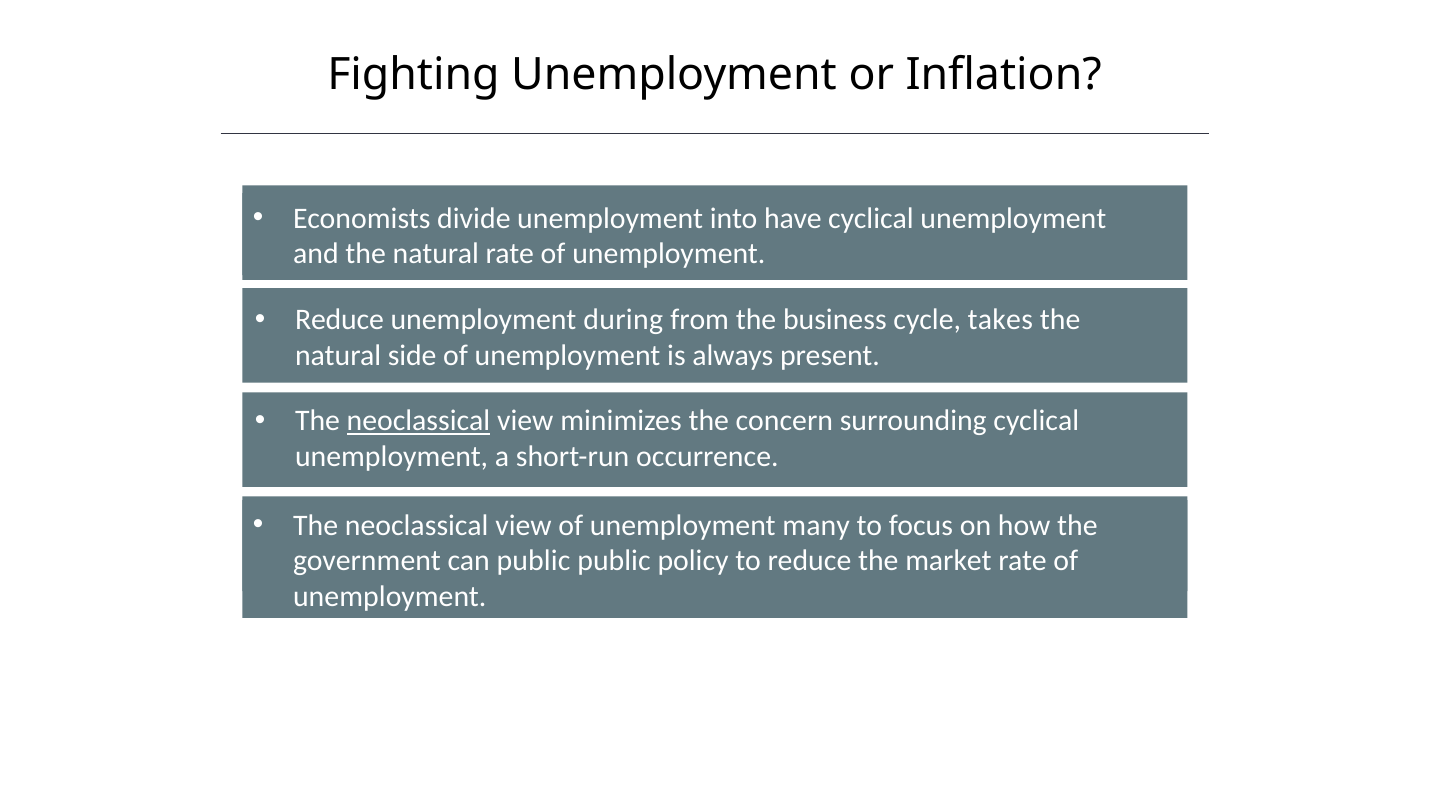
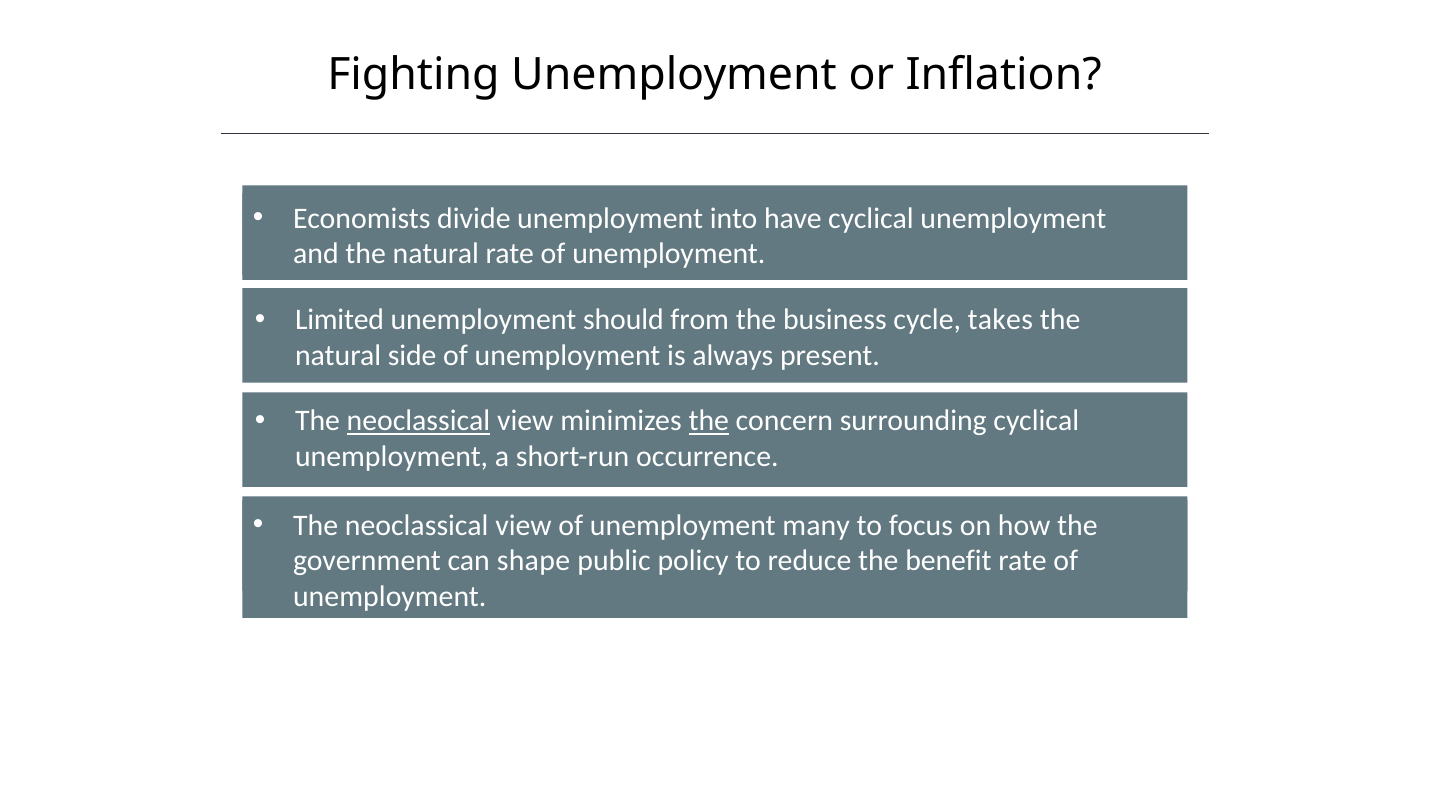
Reduce: Reduce -> Limited (340, 320)
during: during -> should (623, 320)
the underline: none -> present (709, 421)
can public: public -> shape (533, 561)
market: market -> benefit (948, 561)
